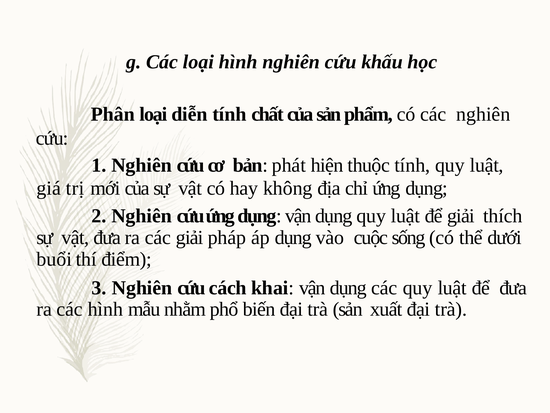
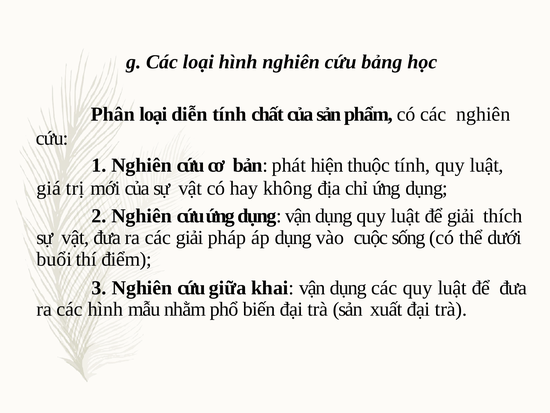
khấu: khấu -> bảng (382, 62)
cách: cách -> giữa (228, 287)
